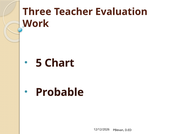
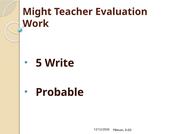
Three: Three -> Might (37, 12)
Chart: Chart -> Write (59, 63)
